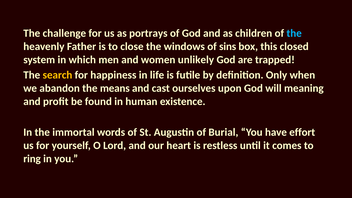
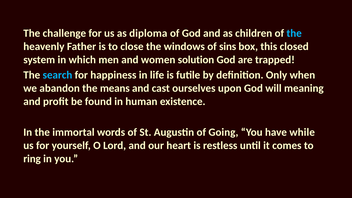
portrays: portrays -> diploma (148, 33)
unlikely: unlikely -> solution (196, 60)
search colour: yellow -> light blue (57, 75)
Burial: Burial -> Going (223, 132)
effort: effort -> while (302, 132)
